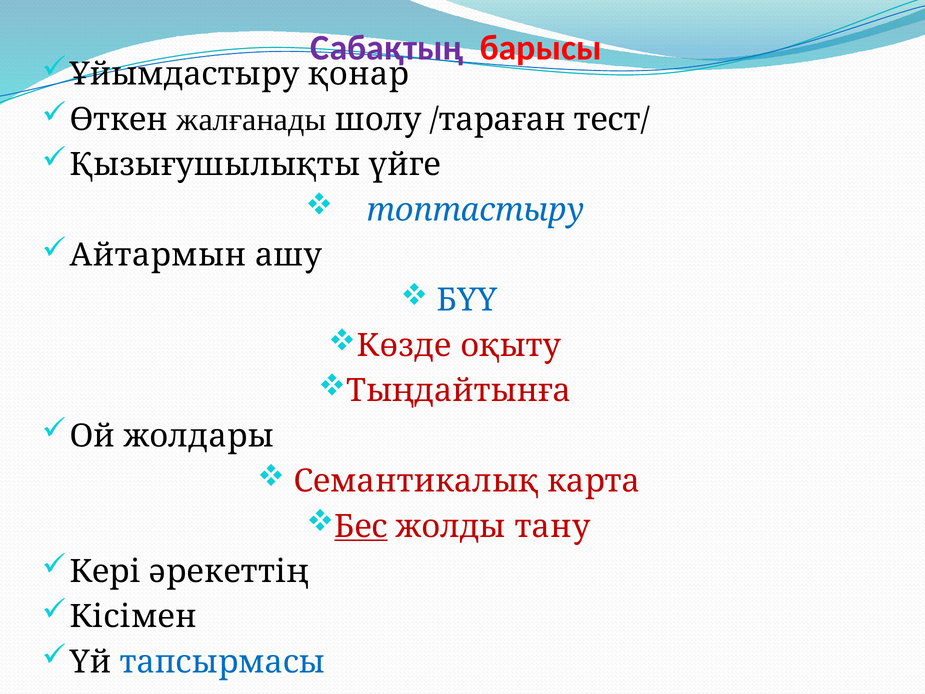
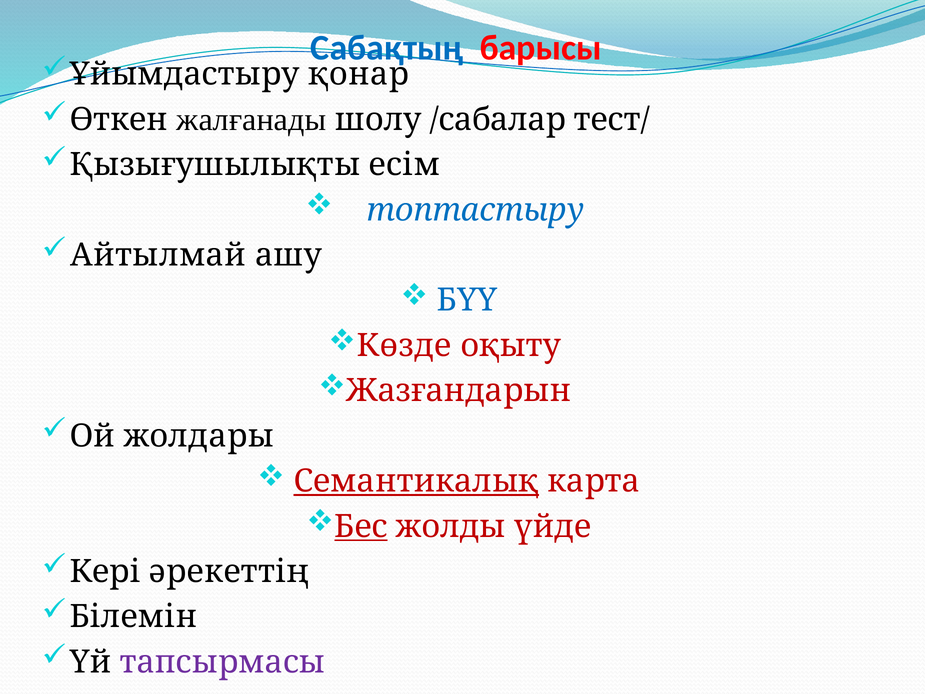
Сабақтың colour: purple -> blue (387, 48)
/тараған: /тараған -> /сабалар (498, 119)
үйге: үйге -> есім (404, 165)
Айтармын: Айтармын -> Айтылмай (158, 255)
Тыңдайтынға: Тыңдайтынға -> Жазғандарын (459, 391)
Семантикалық underline: none -> present (416, 481)
тану: тану -> үйде (553, 526)
Кісімен: Кісімен -> Білемін (133, 617)
тапсырмасы colour: blue -> purple (222, 662)
